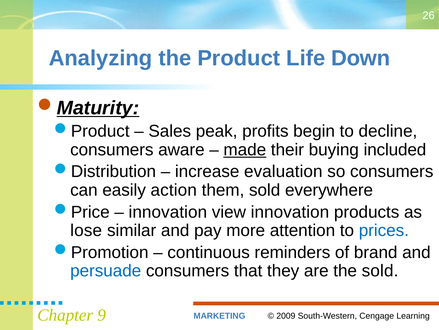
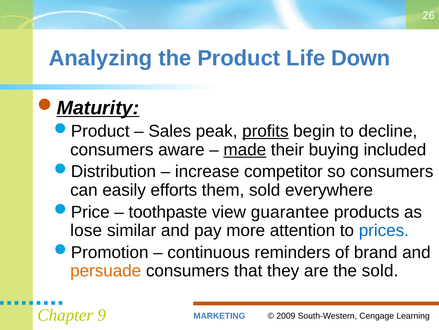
profits underline: none -> present (265, 131)
evaluation: evaluation -> competitor (283, 171)
action: action -> efforts (174, 190)
innovation: innovation -> toothpaste (168, 212)
view innovation: innovation -> guarantee (290, 212)
persuade colour: blue -> orange (106, 270)
